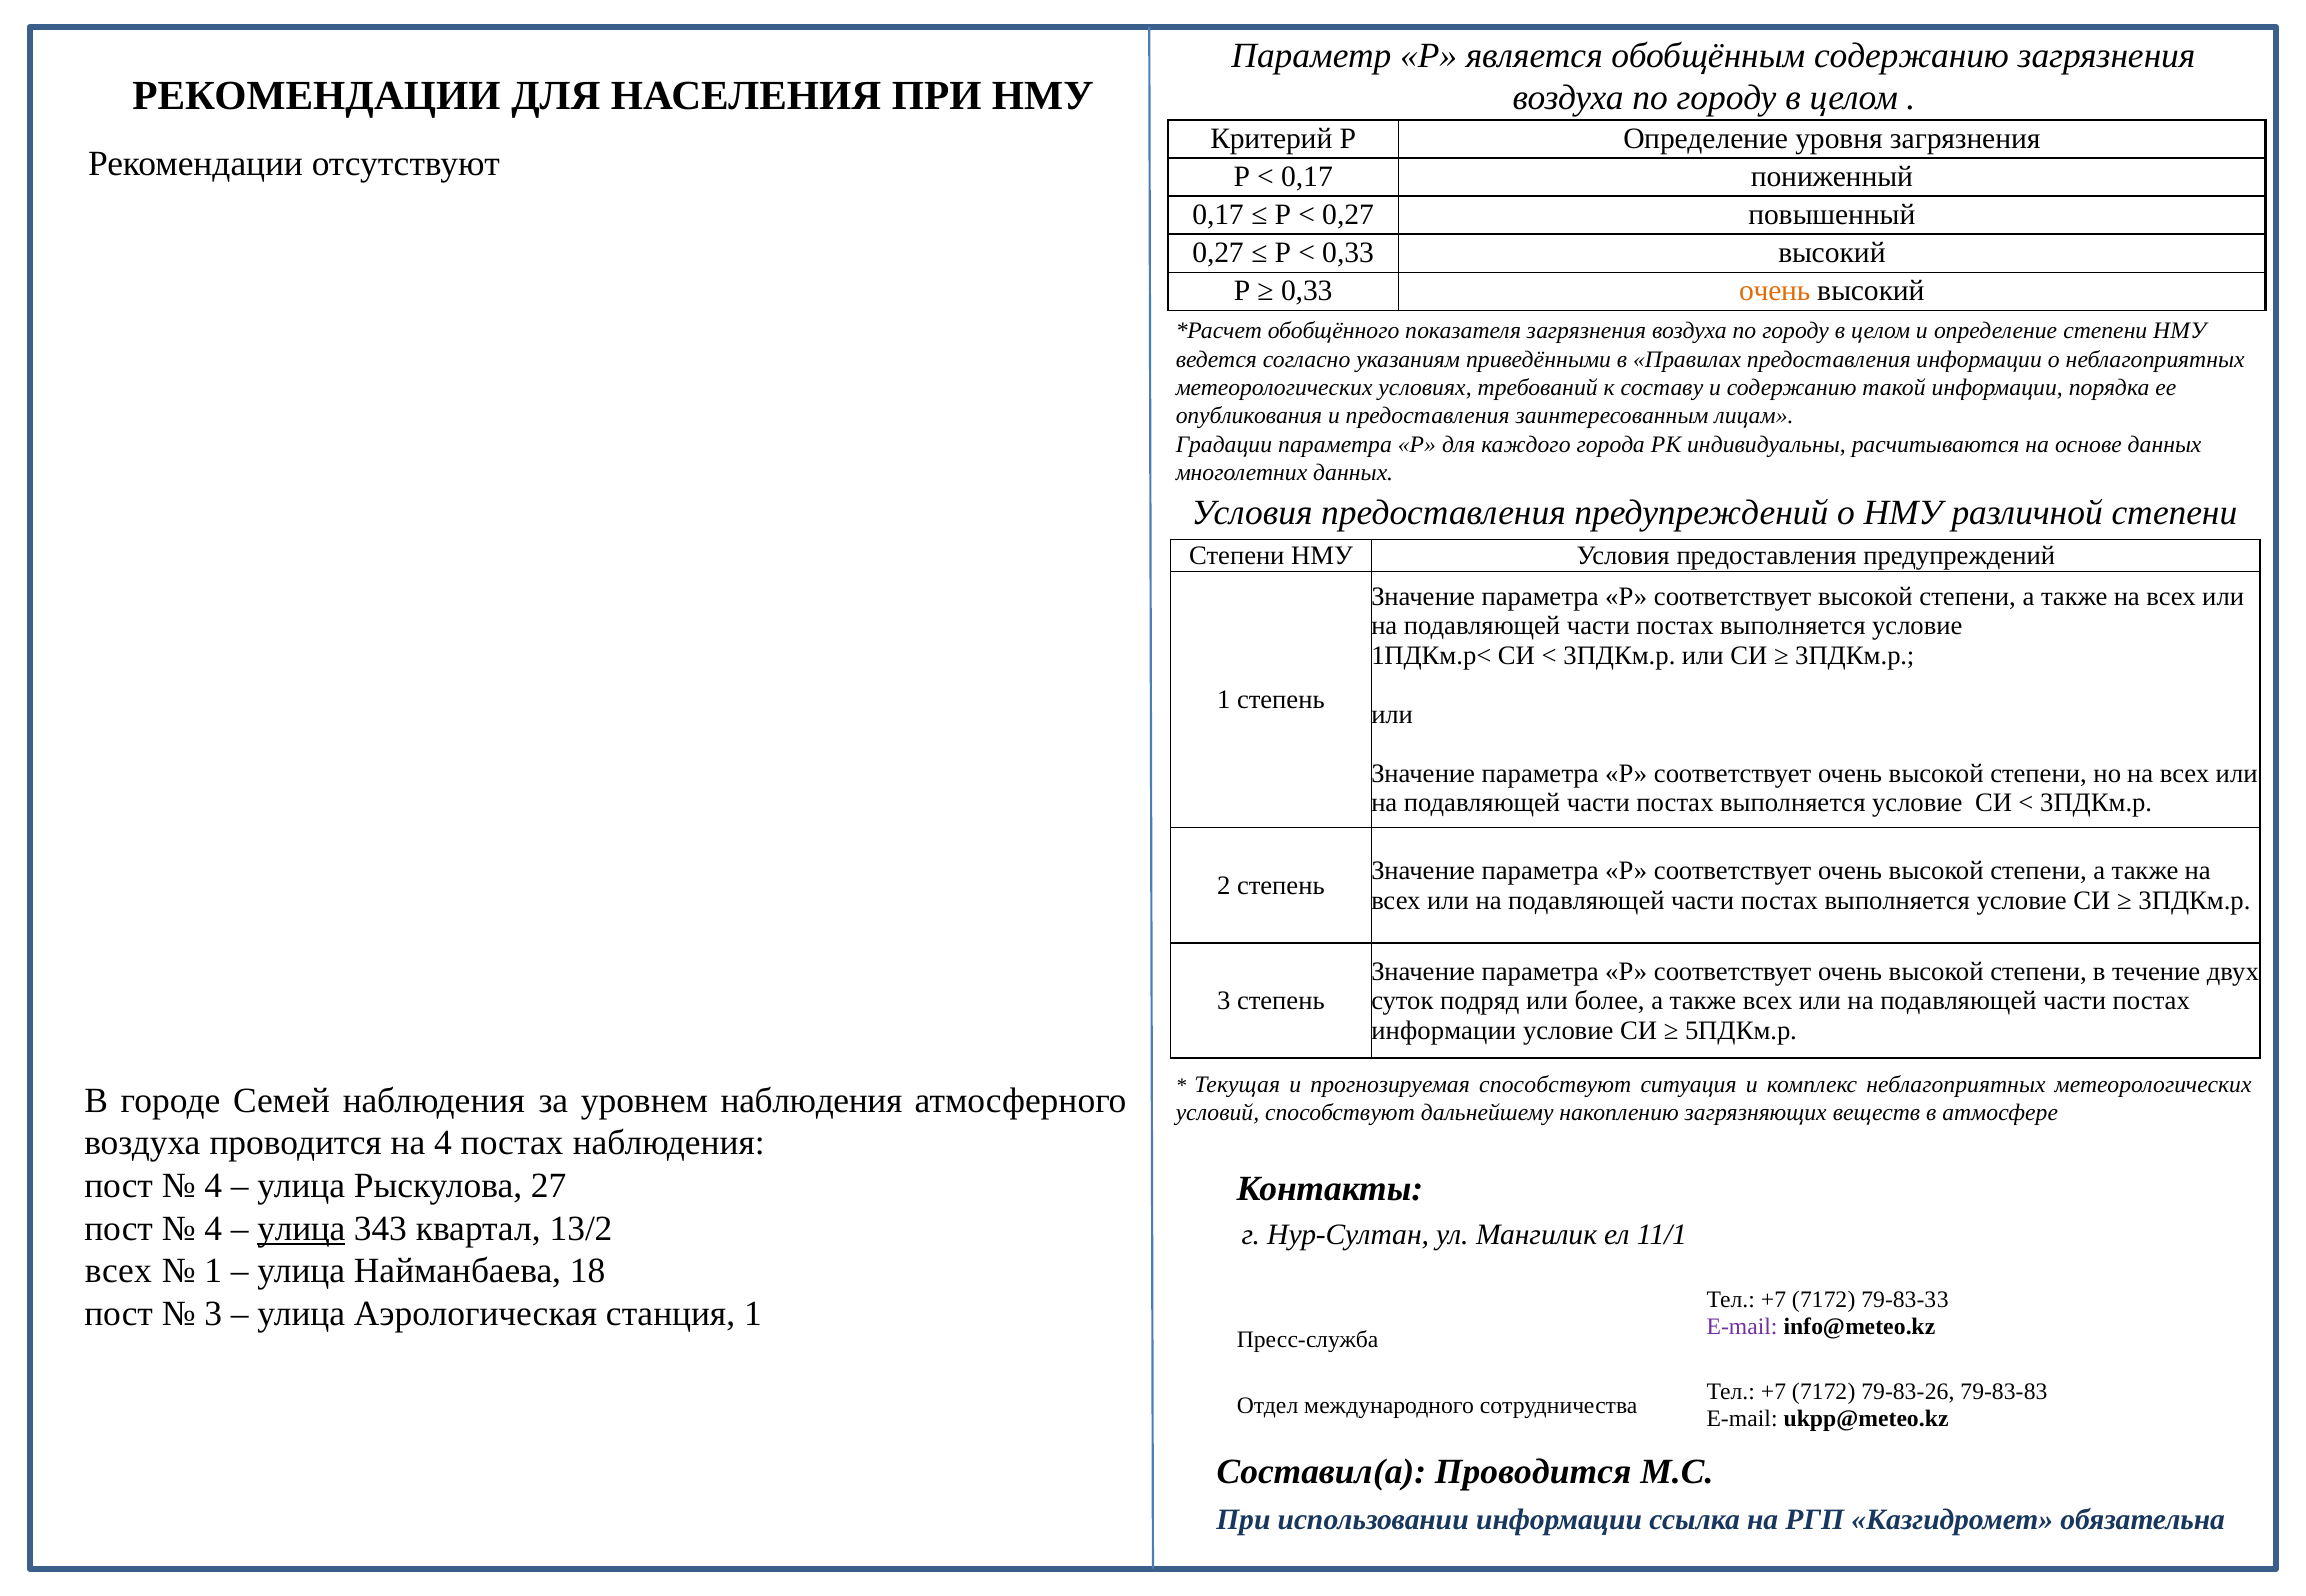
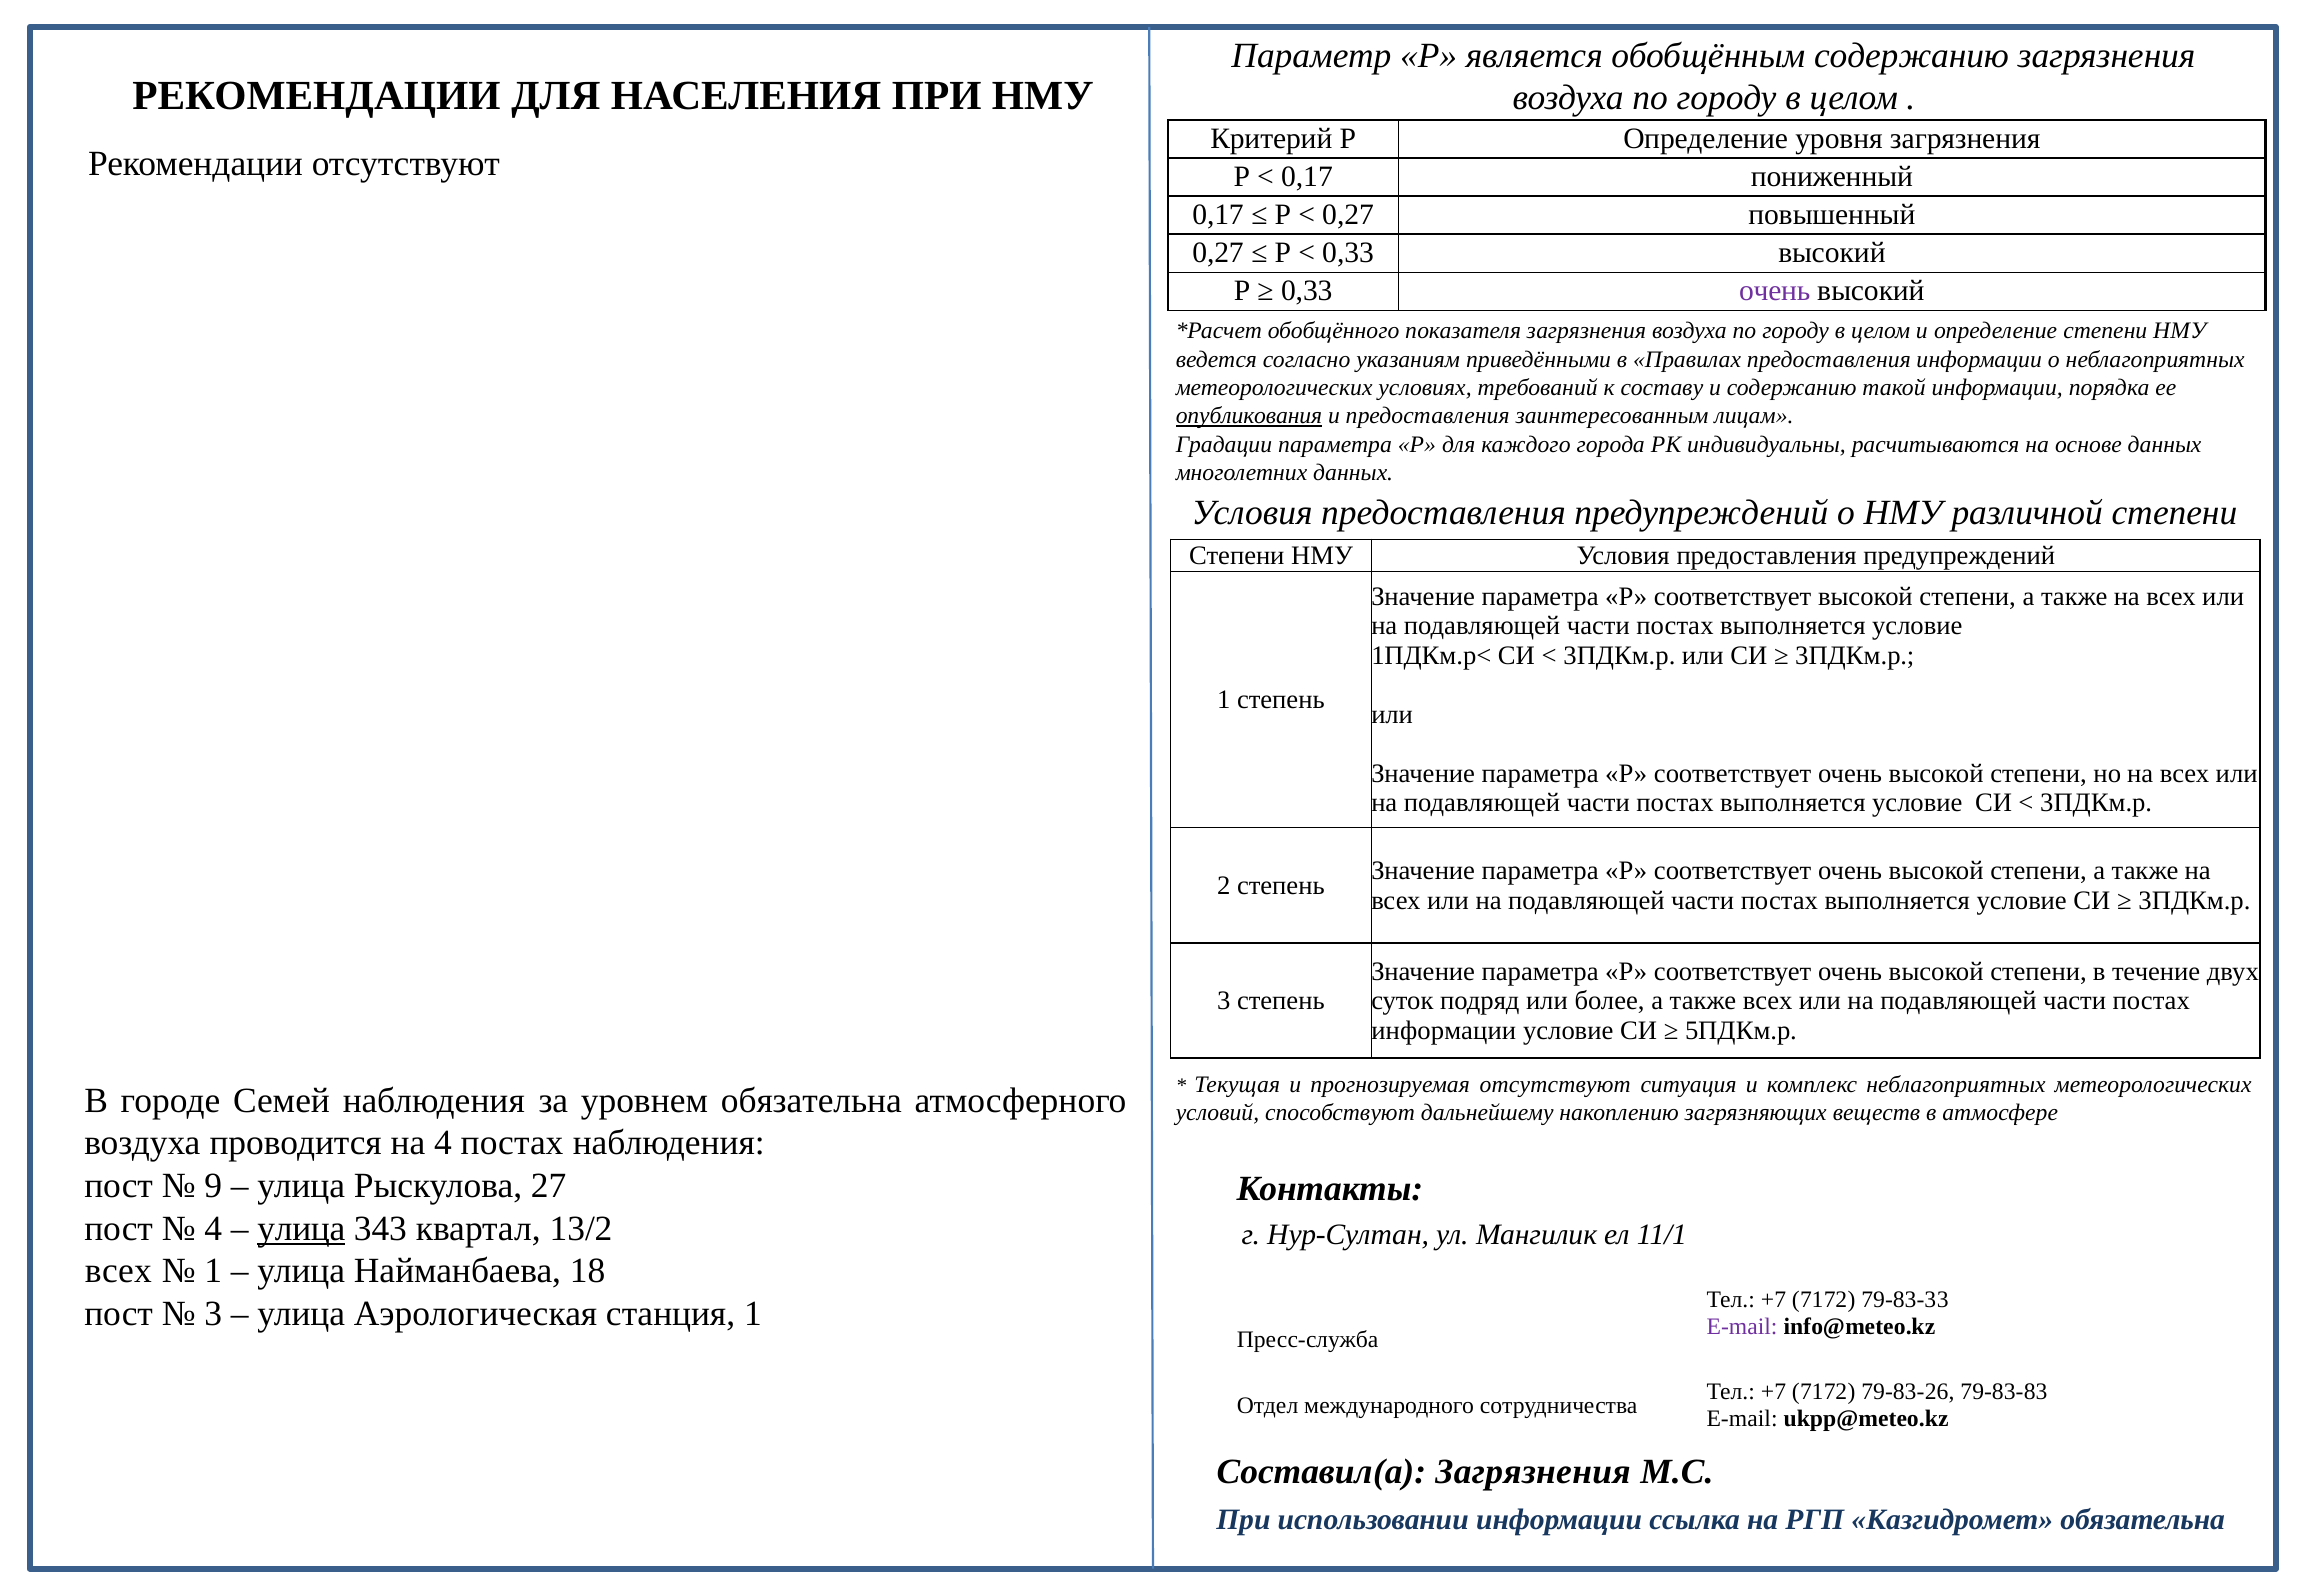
очень colour: orange -> purple (1775, 291)
опубликования underline: none -> present (1249, 416)
прогнозируемая способствуют: способствуют -> отсутствуют (1555, 1085)
уровнем наблюдения: наблюдения -> обязательна (811, 1101)
4: 4 -> 9 (213, 1186)
Составил(а Проводится: Проводится -> Загрязнения (1533, 1472)
